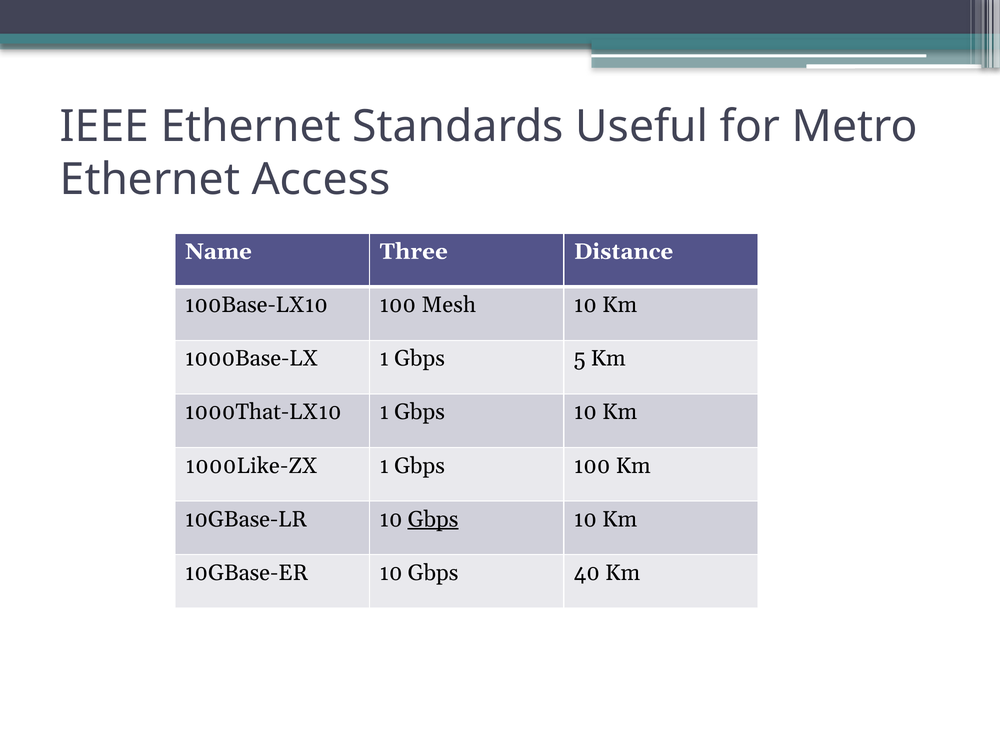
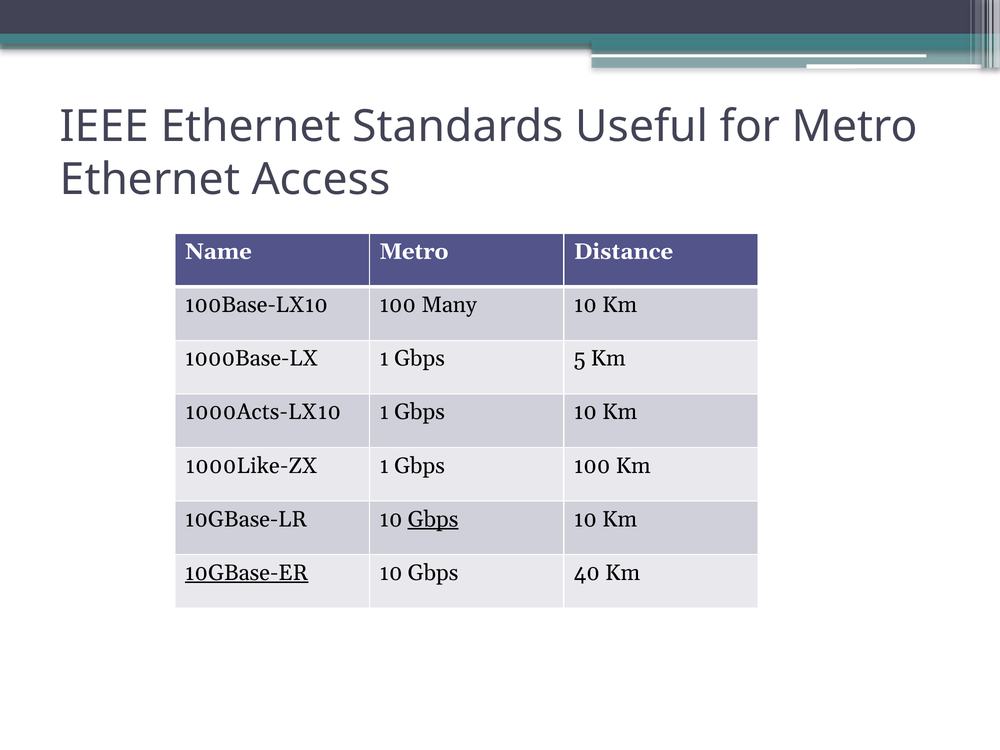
Name Three: Three -> Metro (414, 252)
Mesh: Mesh -> Many (449, 305)
1000That-LX10: 1000That-LX10 -> 1000Acts-LX10 (263, 412)
10GBase-ER underline: none -> present (247, 573)
